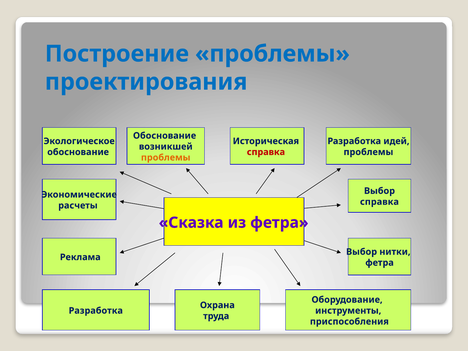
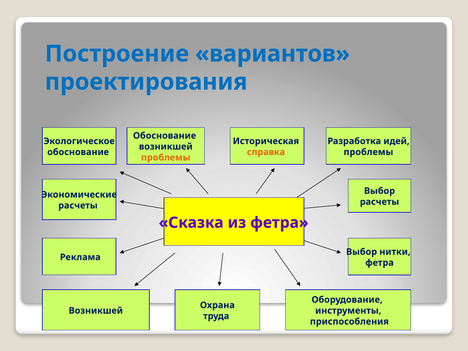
Построение проблемы: проблемы -> вариантов (273, 54)
справка colour: red -> orange (266, 152)
справка: справка -> расчеты (380, 202)
Разработка: Разработка -> Возникшей (96, 311)
